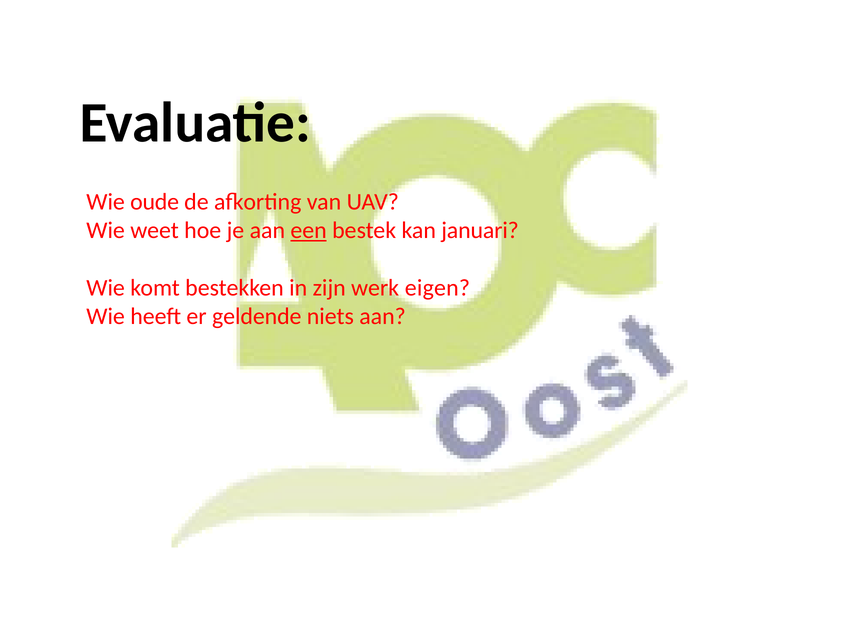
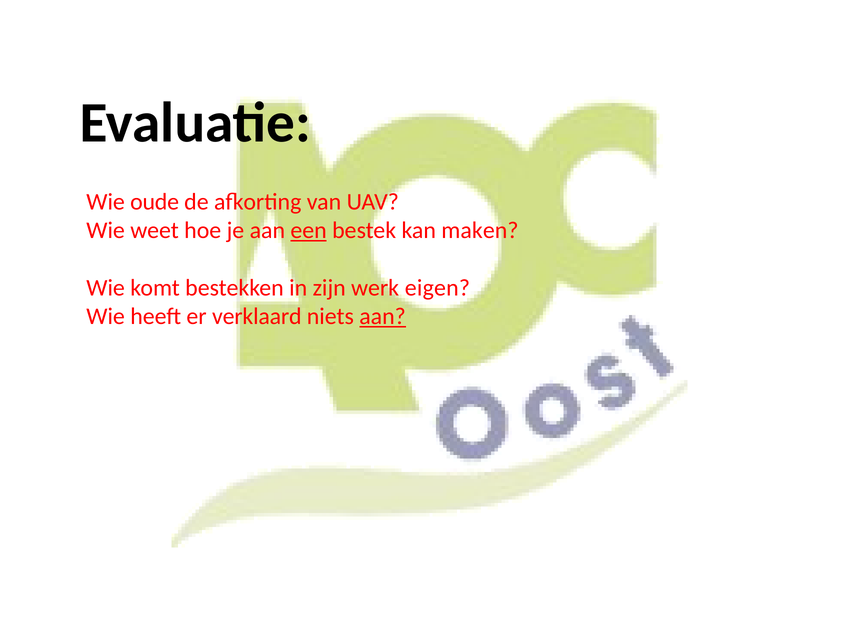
januari: januari -> maken (480, 231)
geldende: geldende -> verklaard (257, 317)
aan underline: none -> present (383, 317)
